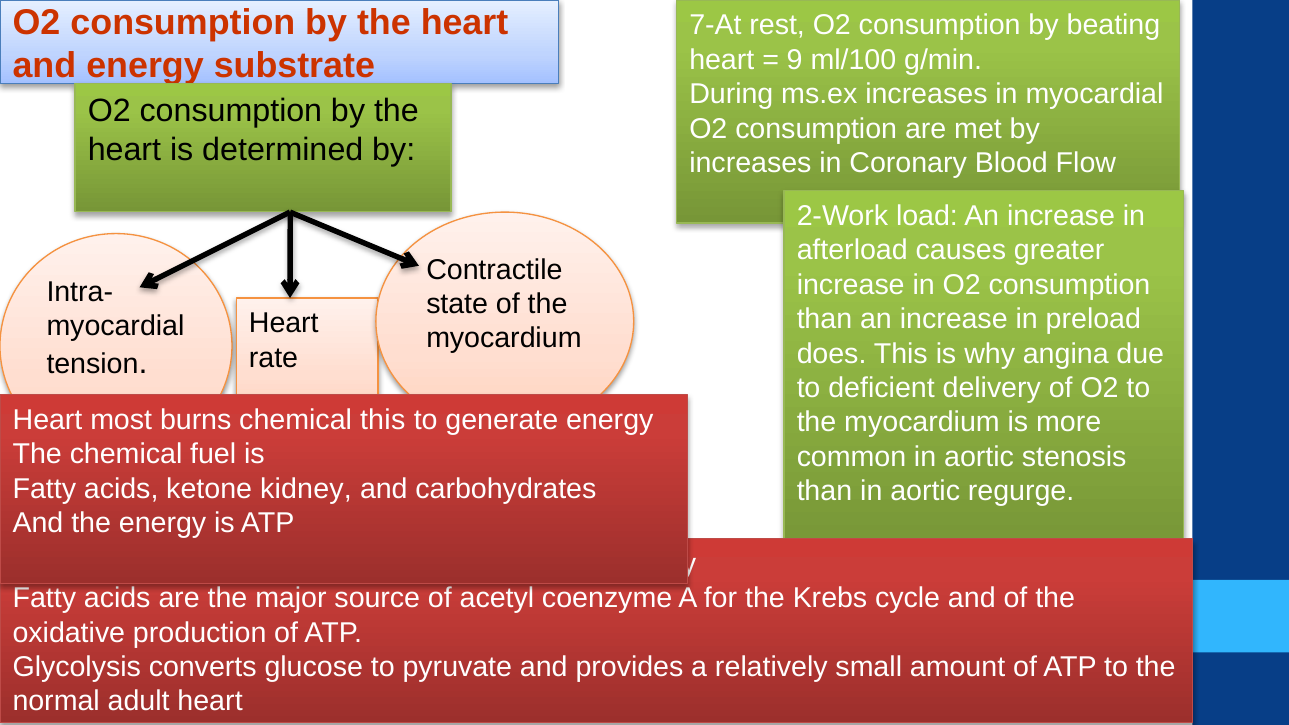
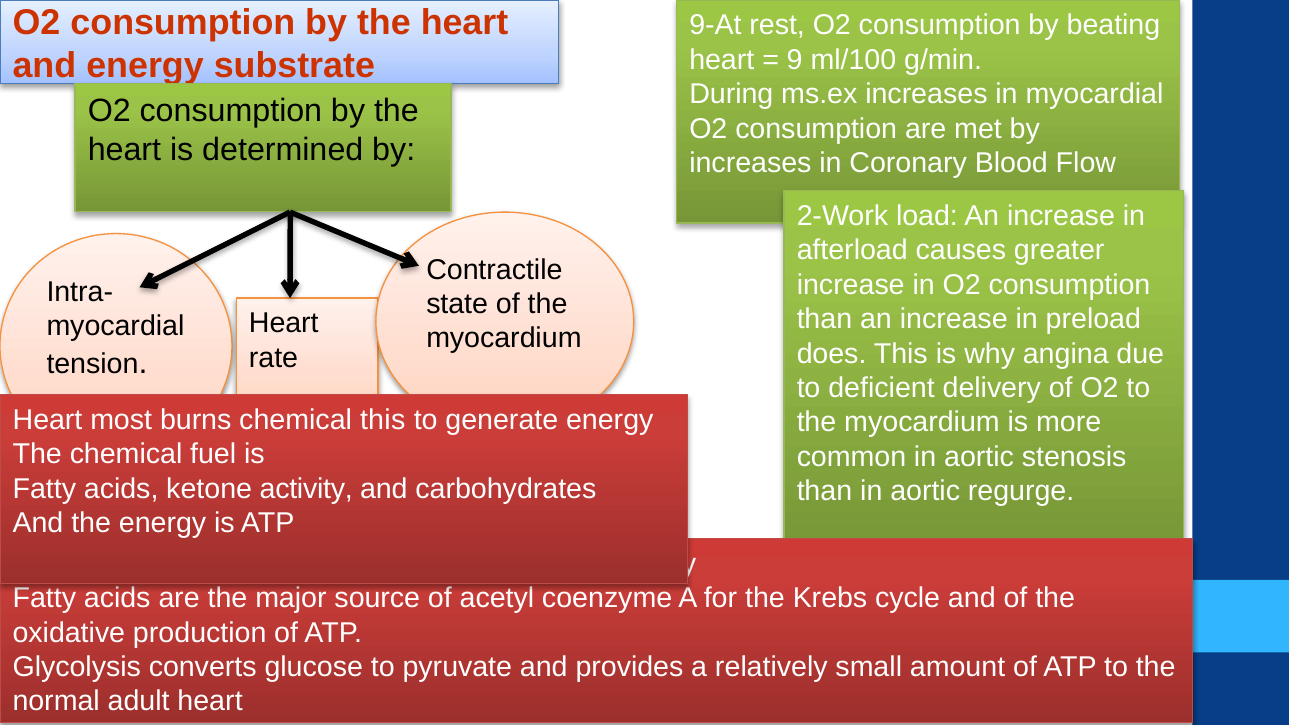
7-At: 7-At -> 9-At (715, 26)
kidney: kidney -> activity (306, 489)
